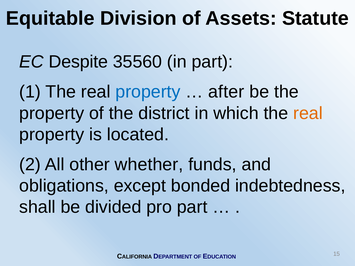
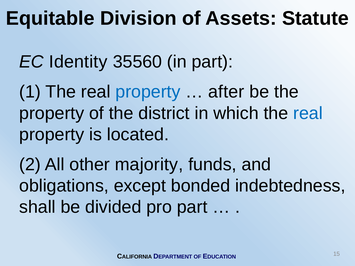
Despite: Despite -> Identity (78, 62)
real colour: orange -> blue (308, 113)
whether: whether -> majority (149, 165)
